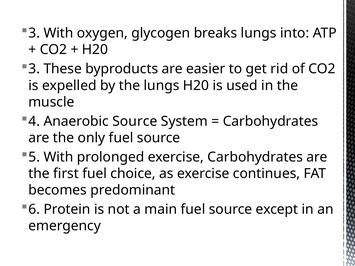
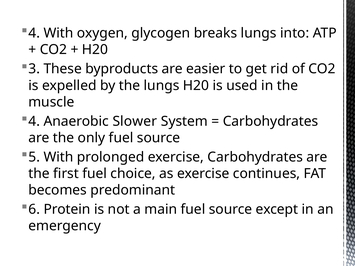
3: 3 -> 4 (34, 33)
Anaerobic Source: Source -> Slower (135, 121)
